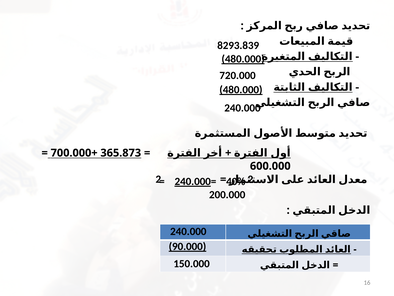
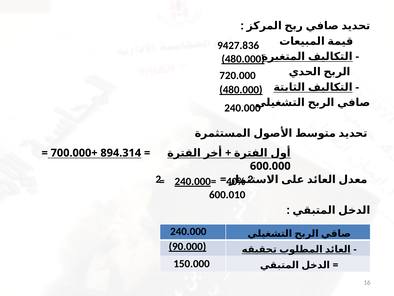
8293.839: 8293.839 -> 9427.836 (238, 45)
365.873: 365.873 -> 894.314 (121, 153)
200.000: 200.000 -> 600.010 (227, 194)
